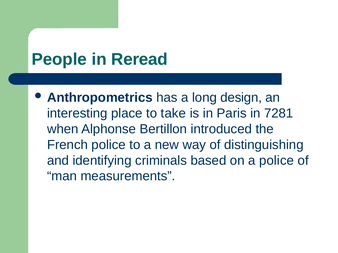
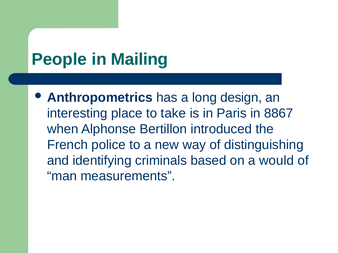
Reread: Reread -> Mailing (139, 59)
7281: 7281 -> 8867 (279, 114)
a police: police -> would (277, 161)
